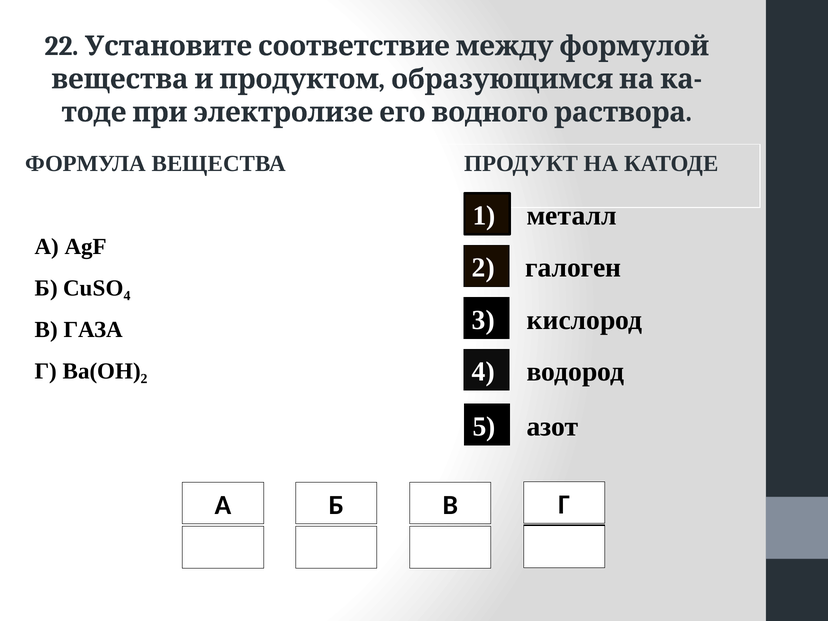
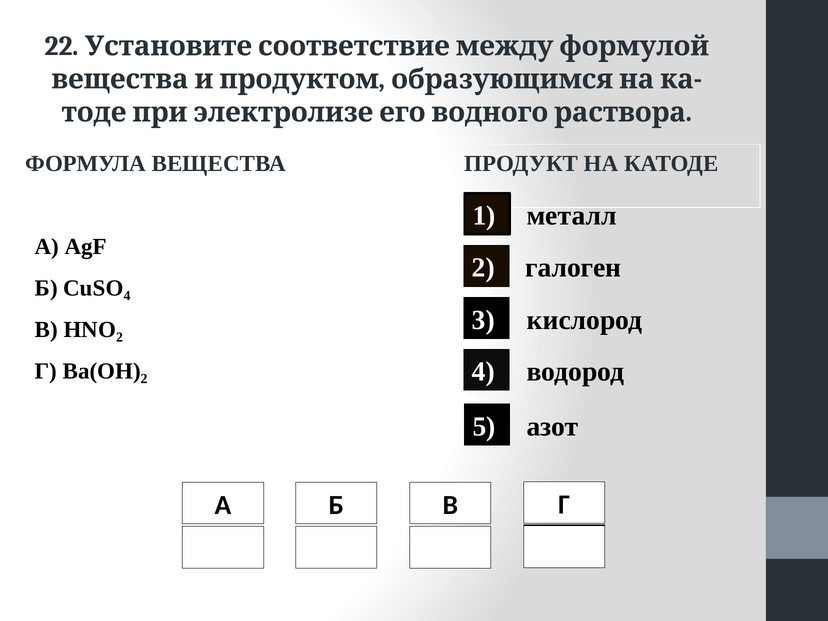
ГАЗА: ГАЗА -> HNO₂ (93, 330)
